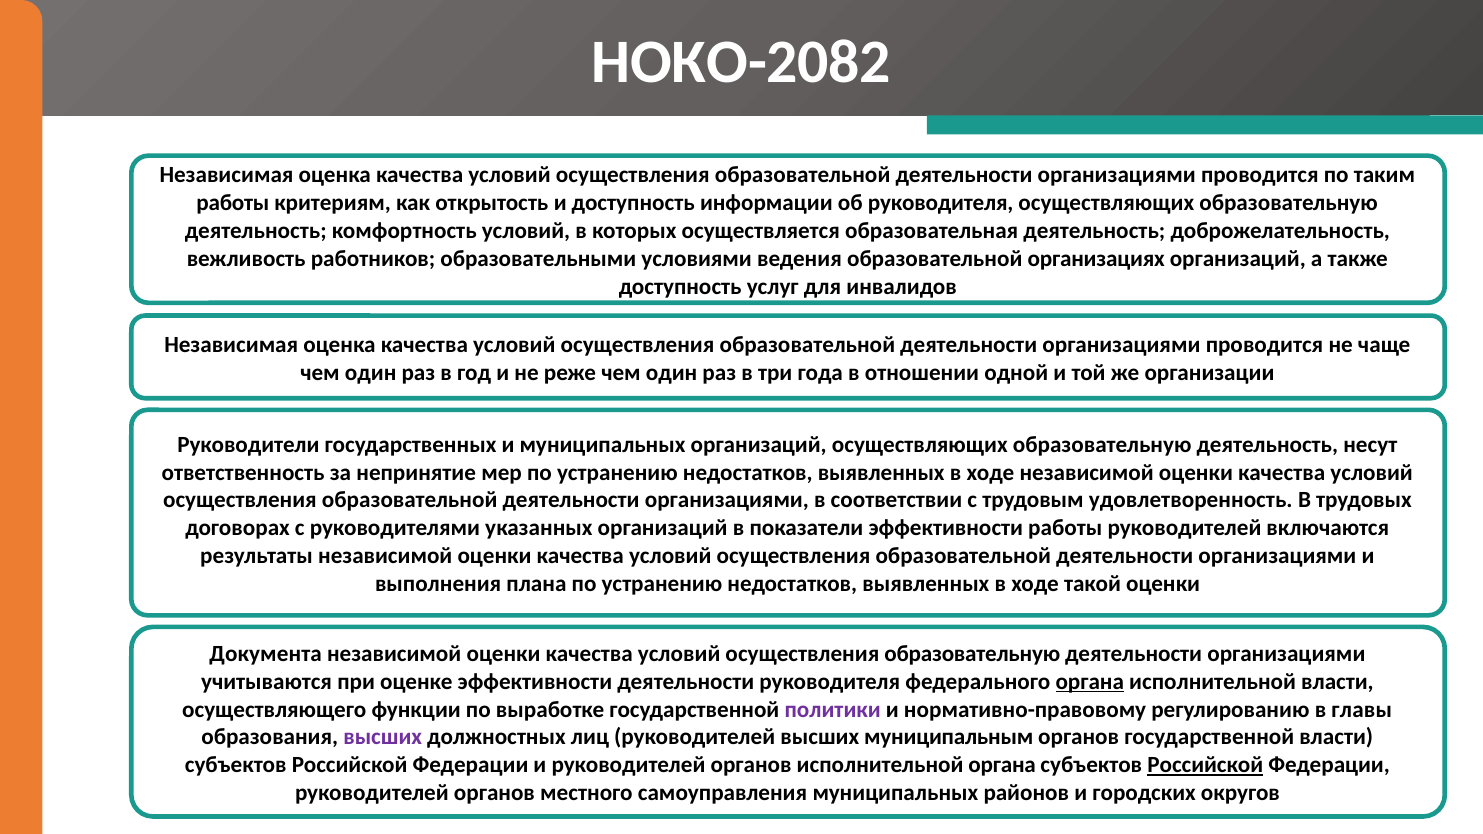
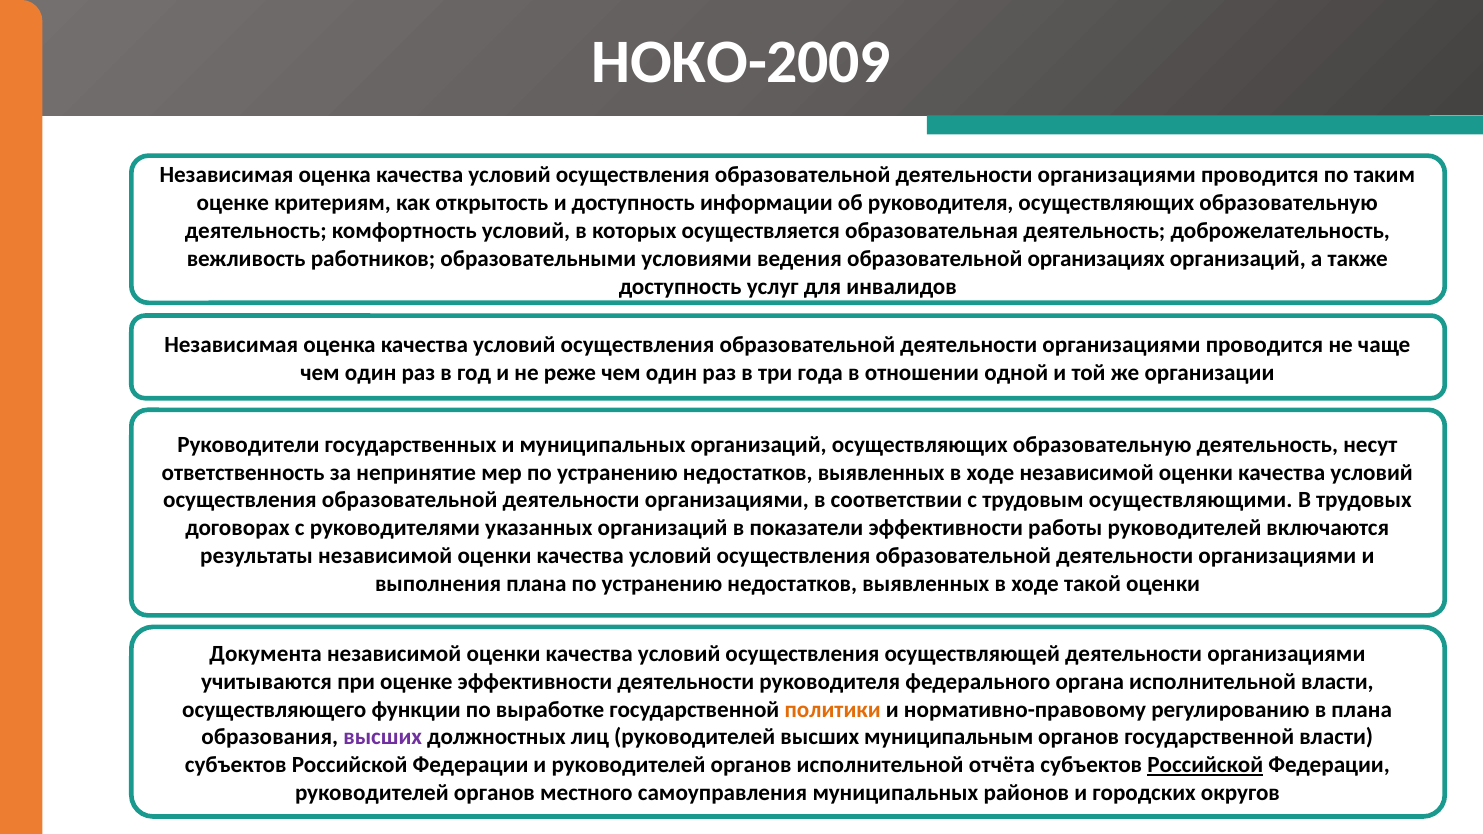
НОКО-2082: НОКО-2082 -> НОКО-2009 (741, 62)
работы: работы -> оценке (233, 203)
удовлетворенность: удовлетворенность -> осуществляющими (1191, 500)
осуществления образовательную: образовательную -> осуществляющей (972, 654)
органа underline: present -> none (1090, 682)
политики colour: purple -> orange (833, 710)
в главы: главы -> плана (1362, 710)
исполнительной органа: органа -> отчёта (1002, 765)
